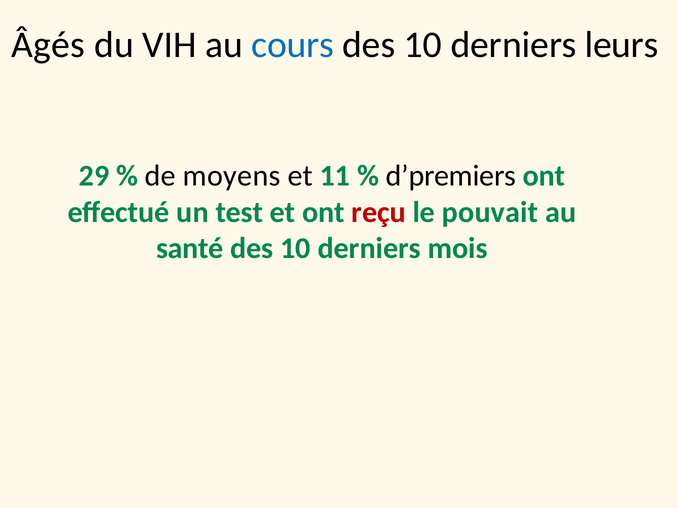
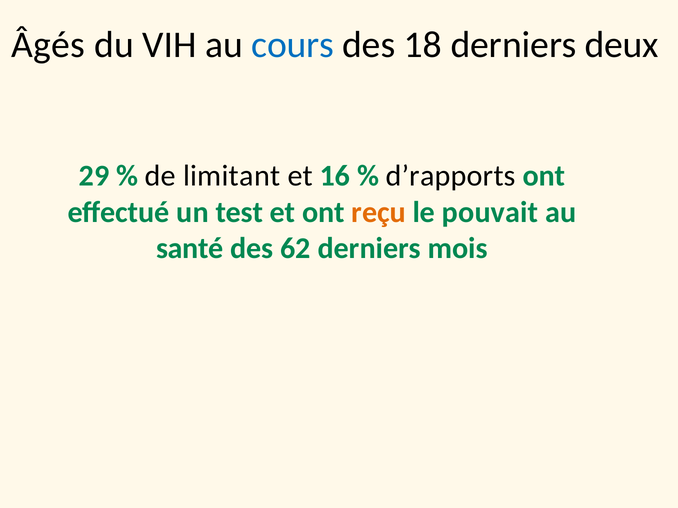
10: 10 -> 18 (423, 45)
leurs: leurs -> deux (622, 45)
moyens: moyens -> limitant (232, 176)
11: 11 -> 16 (335, 176)
d’premiers: d’premiers -> d’rapports (451, 176)
reçu colour: red -> orange (379, 212)
10: 10 -> 62 (295, 248)
